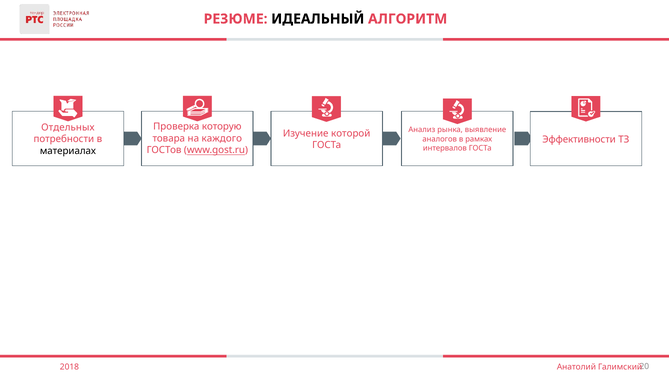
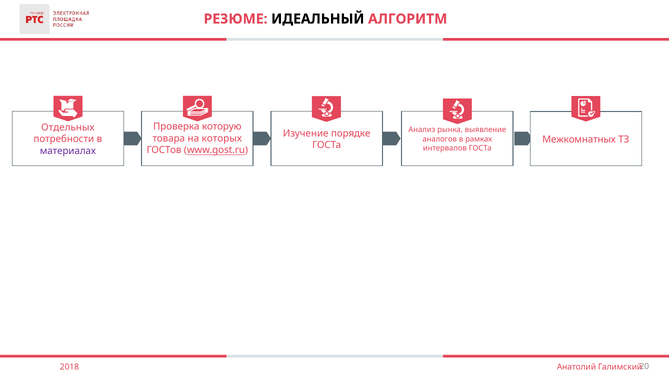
которой: которой -> порядке (351, 133)
каждого: каждого -> которых (222, 138)
Эффективности: Эффективности -> Межкомнатных (579, 139)
материалах colour: black -> purple (68, 151)
